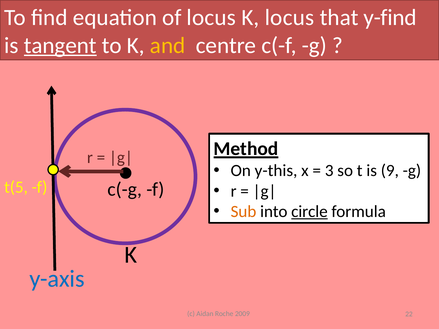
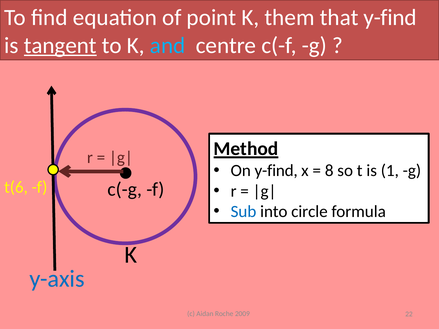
of locus: locus -> point (211, 18)
K locus: locus -> them (290, 18)
and colour: yellow -> light blue (168, 45)
On y-this: y-this -> y-find (276, 171)
3: 3 -> 8 (329, 171)
9: 9 -> 1 (390, 171)
t(5: t(5 -> t(6 (16, 187)
Sub colour: orange -> blue (243, 212)
circle underline: present -> none (309, 212)
